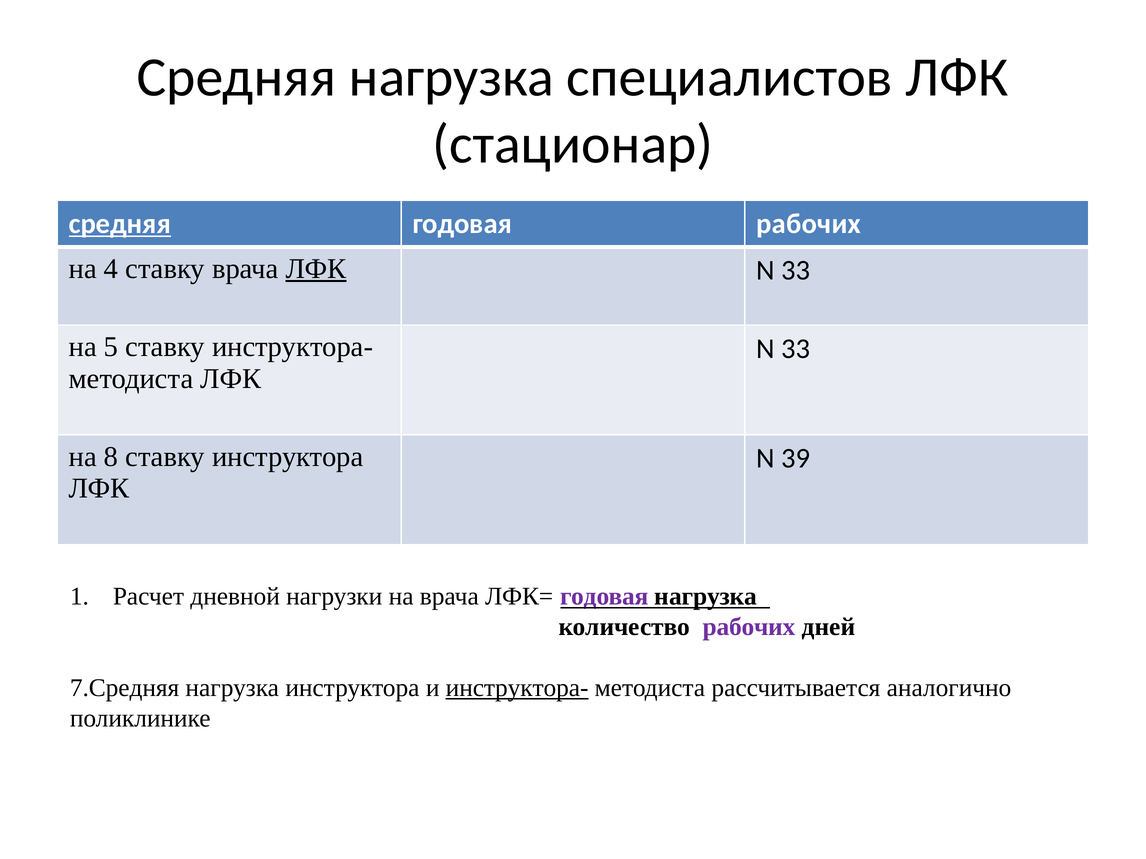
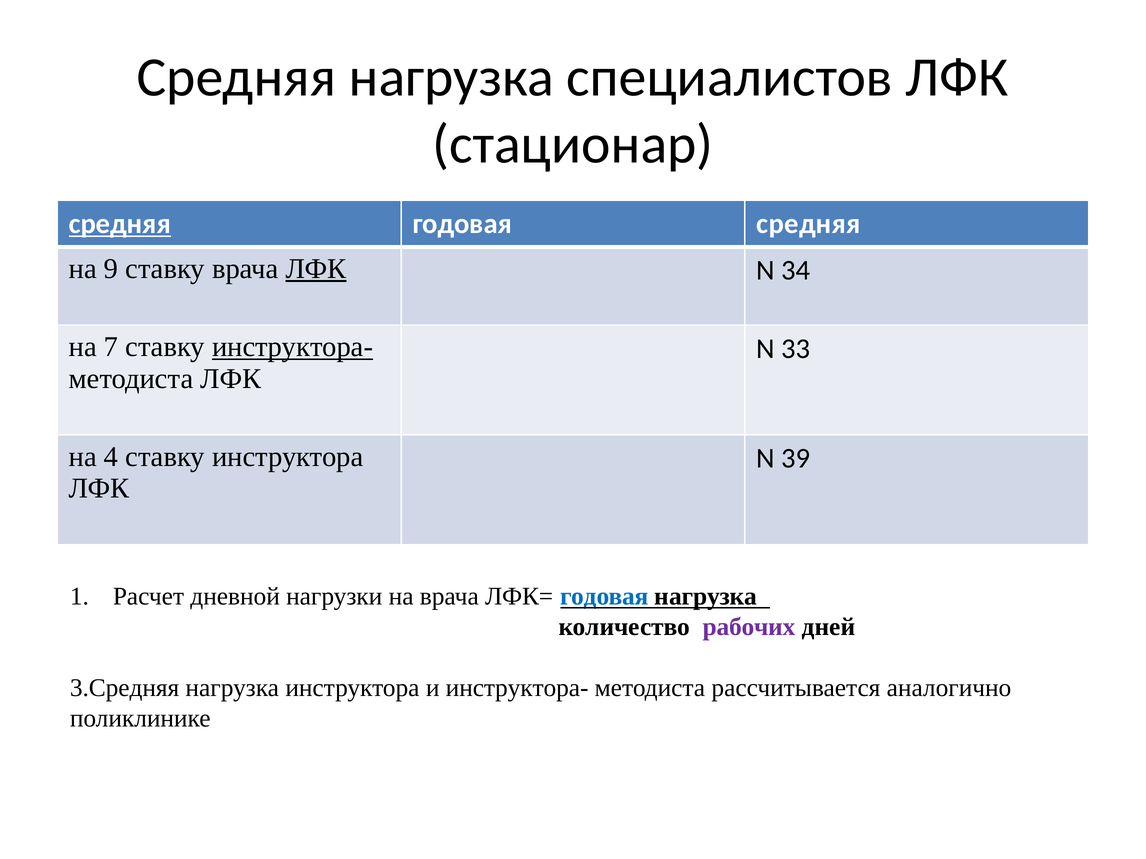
годовая рабочих: рабочих -> средняя (809, 224)
4: 4 -> 9 (111, 269)
33: 33 -> 34 (796, 271)
5: 5 -> 7 (111, 347)
инструктора- underline: none -> present (293, 347)
8: 8 -> 4 (111, 457)
годовая colour: purple -> blue (604, 597)
7.Средняя: 7.Средняя -> 3.Средняя (125, 688)
инструктора- underline: present -> none (517, 688)
